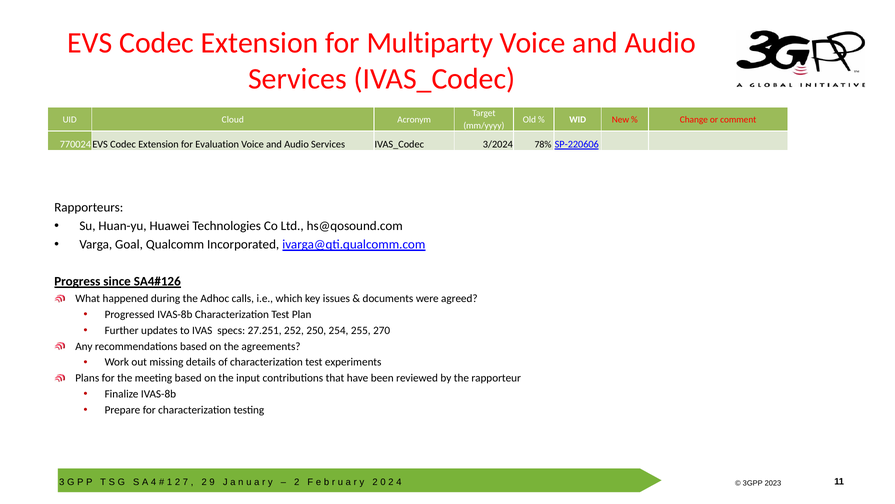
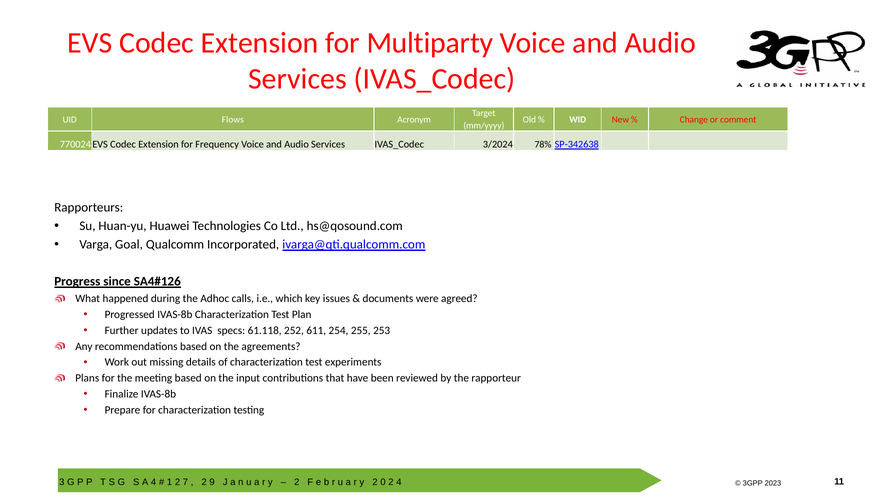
Cloud: Cloud -> Flows (233, 119)
Evaluation: Evaluation -> Frequency (217, 144)
SP-220606: SP-220606 -> SP-342638 (577, 144)
27.251: 27.251 -> 61.118 (265, 330)
250: 250 -> 611 (316, 330)
270: 270 -> 253 (382, 330)
